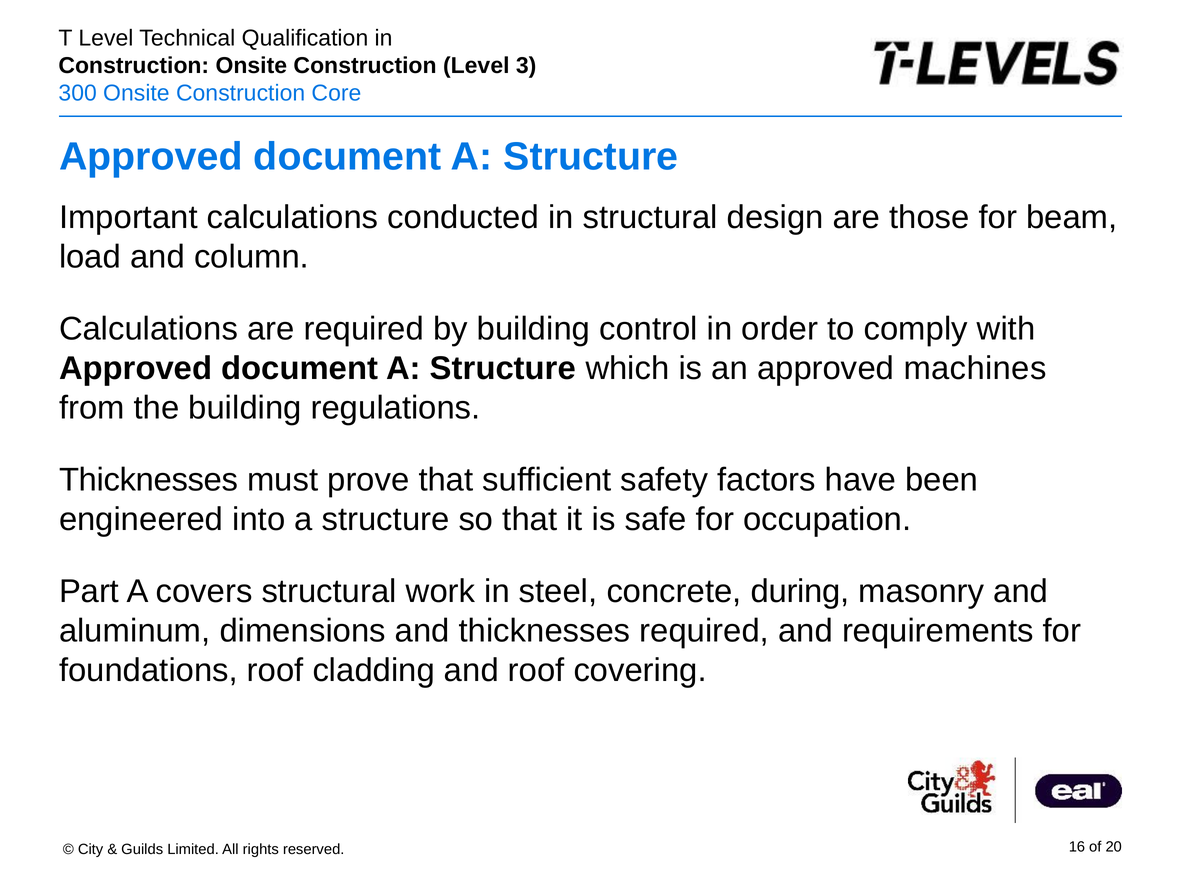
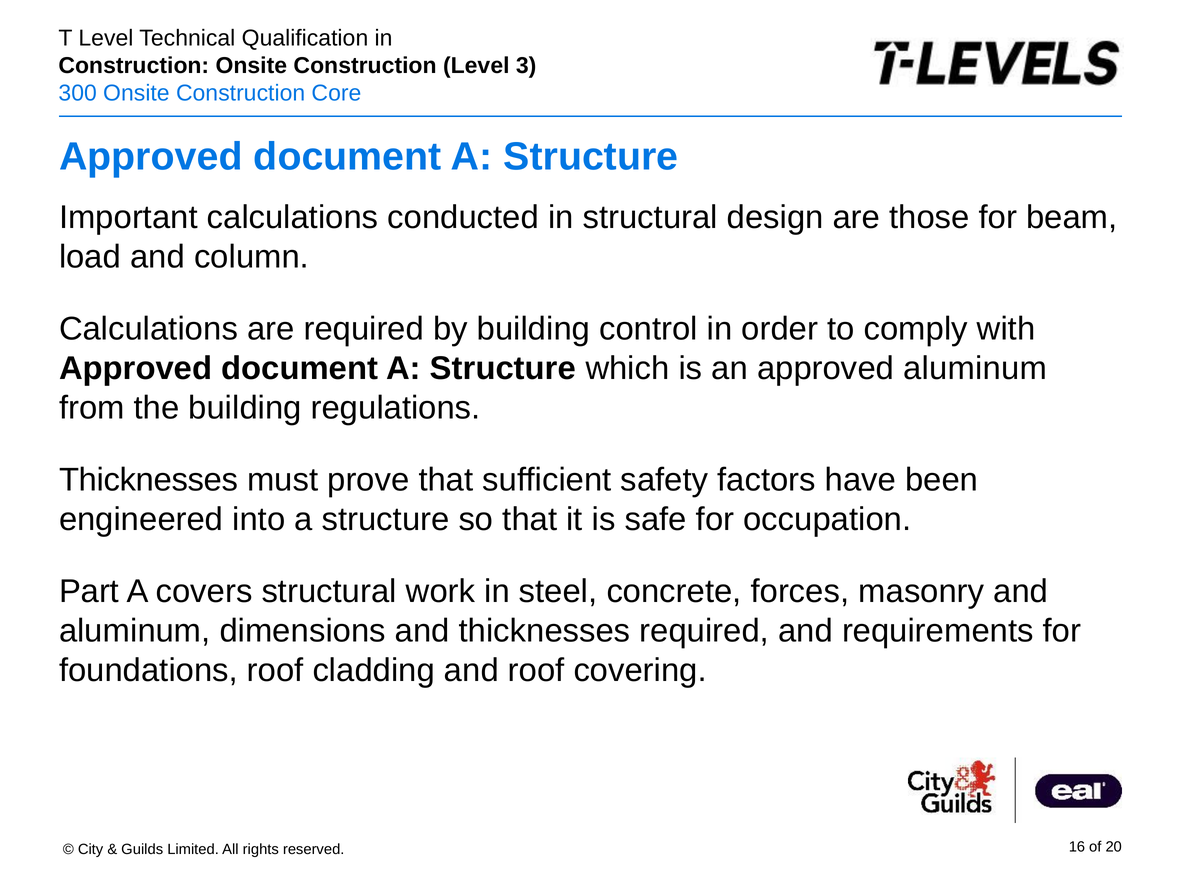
approved machines: machines -> aluminum (975, 368)
during: during -> forces (800, 591)
